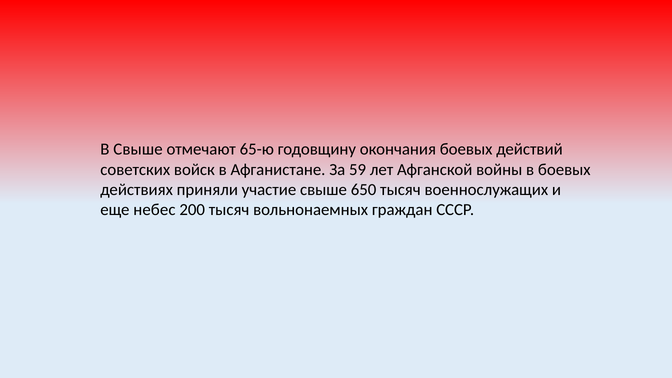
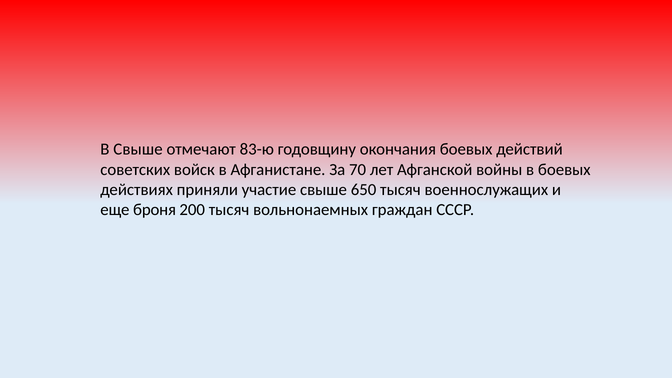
65-ю: 65-ю -> 83-ю (257, 149)
59: 59 -> 70 (358, 170)
небес: небес -> броня (155, 210)
